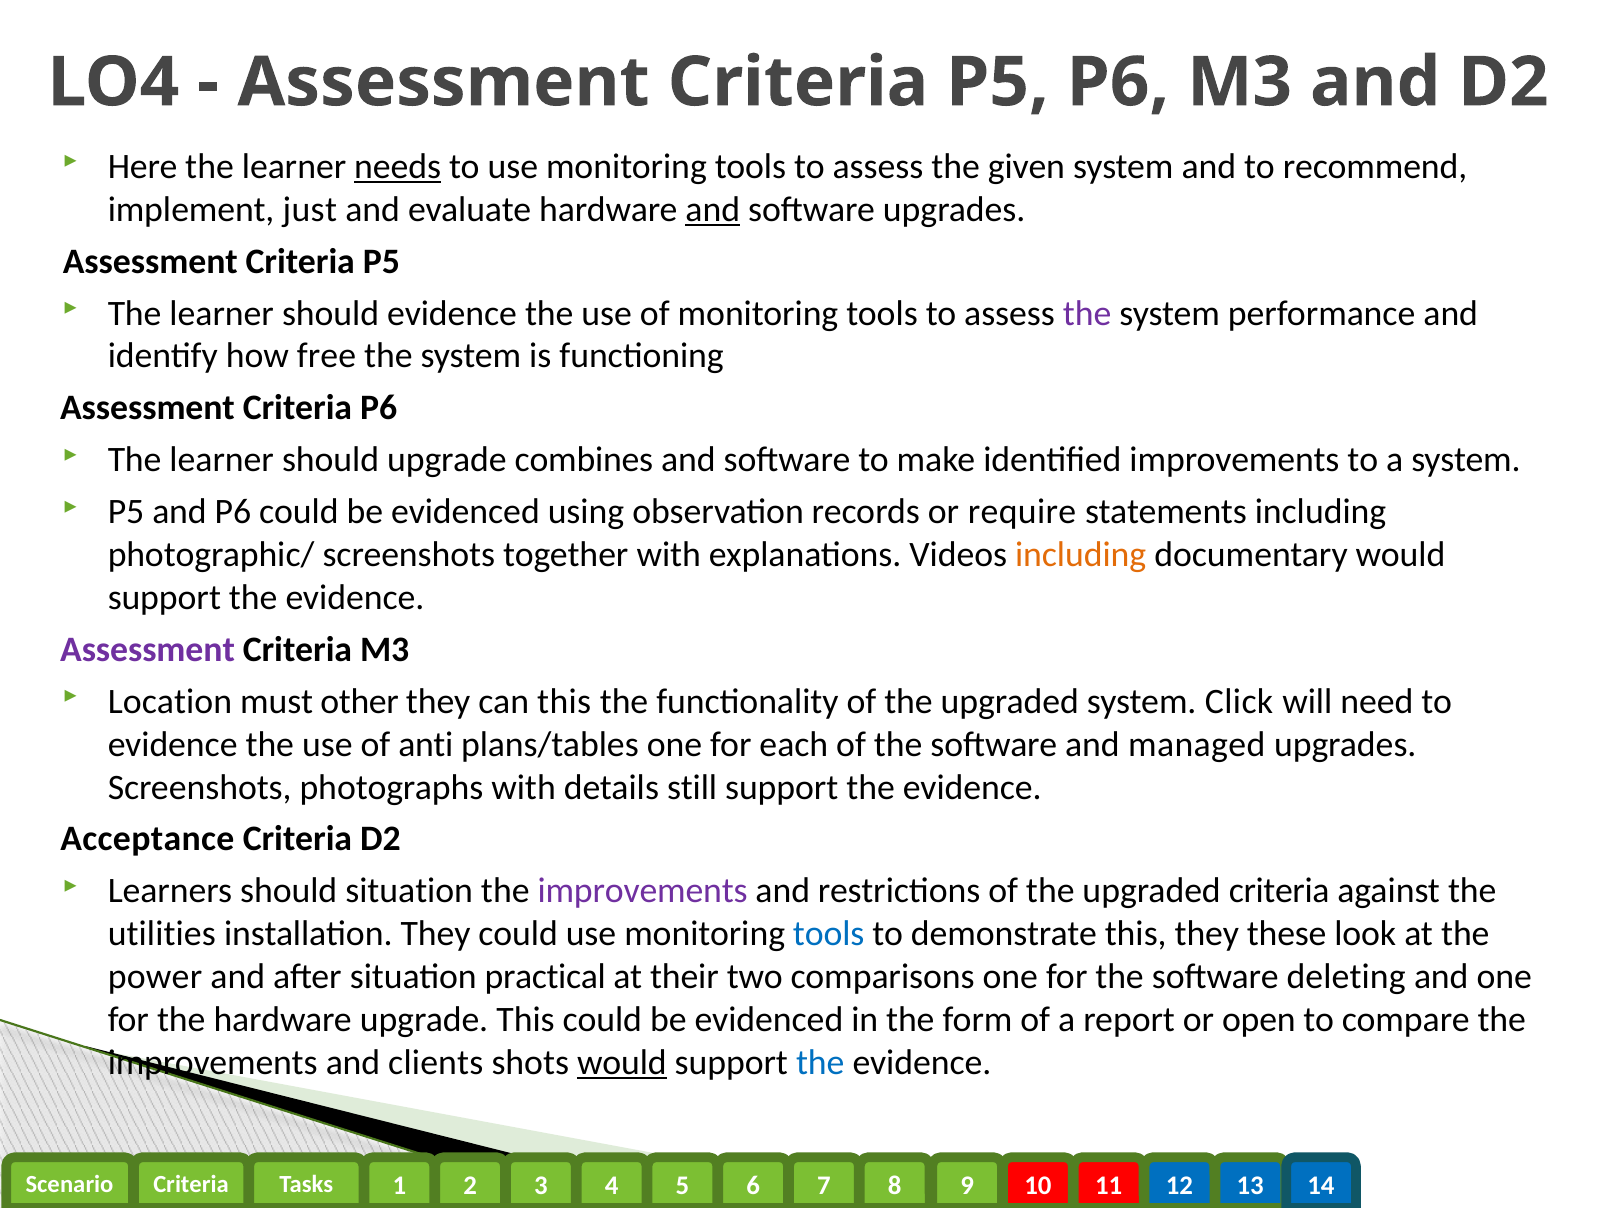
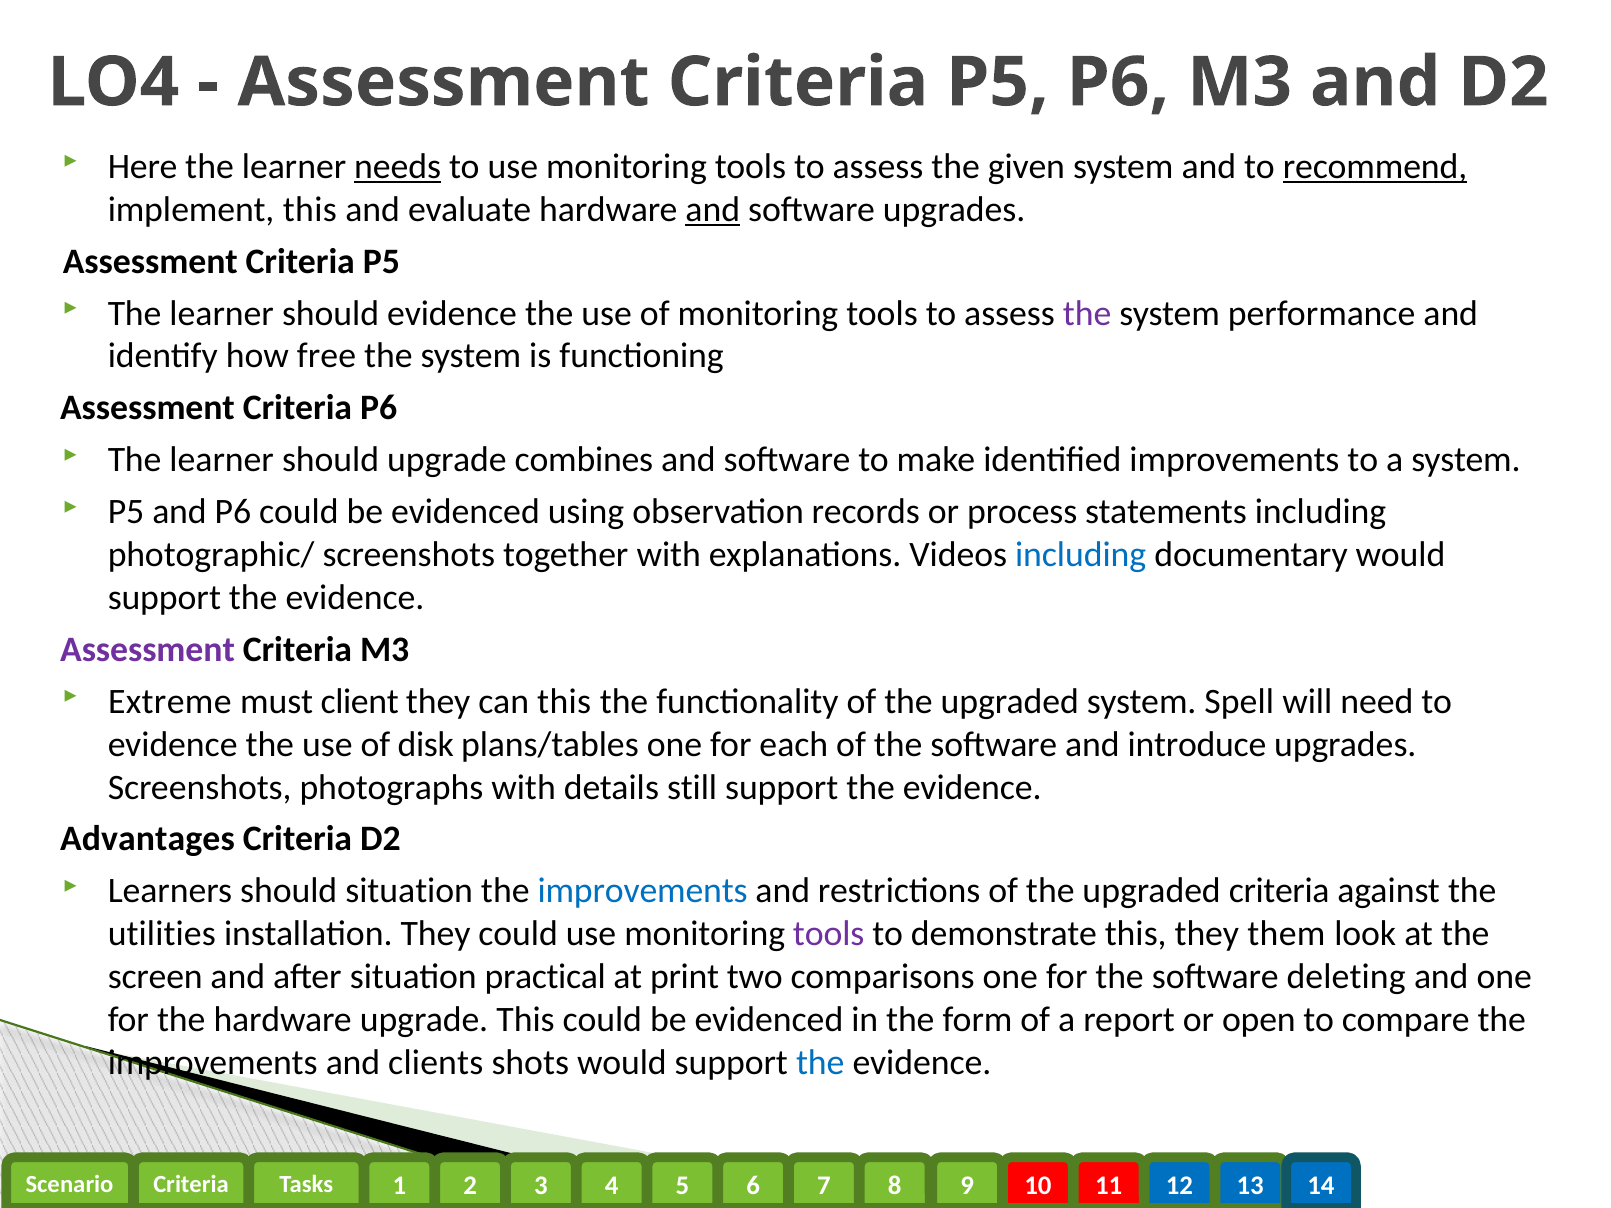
recommend underline: none -> present (1375, 167)
implement just: just -> this (310, 210)
require: require -> process (1022, 512)
including colour: orange -> blue (1081, 555)
Location: Location -> Extreme (170, 702)
other: other -> client (360, 702)
Click: Click -> Spell (1239, 702)
anti: anti -> disk (426, 744)
managed: managed -> introduce (1197, 744)
Acceptance: Acceptance -> Advantages (147, 839)
improvements colour: purple -> blue (643, 891)
tools colour: blue -> purple (829, 934)
these: these -> them (1286, 934)
power: power -> screen (155, 977)
their: their -> print (685, 977)
would underline: present -> none (622, 1063)
